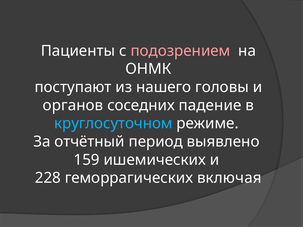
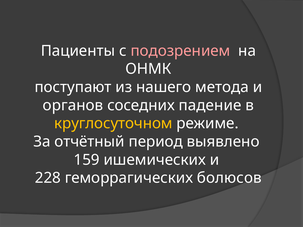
головы: головы -> метода (222, 87)
круглосуточном colour: light blue -> yellow (113, 124)
включая: включая -> болюсов (229, 178)
